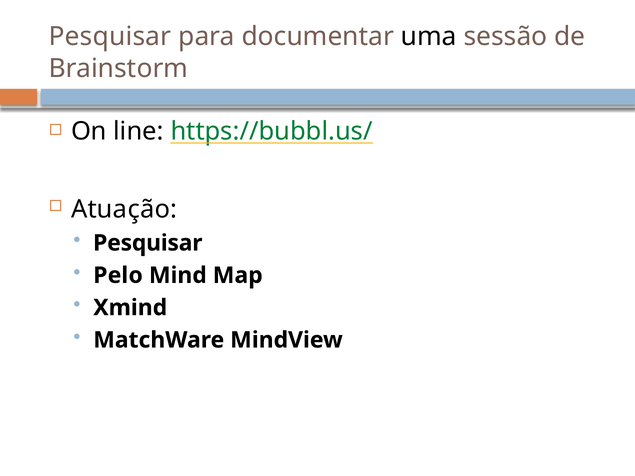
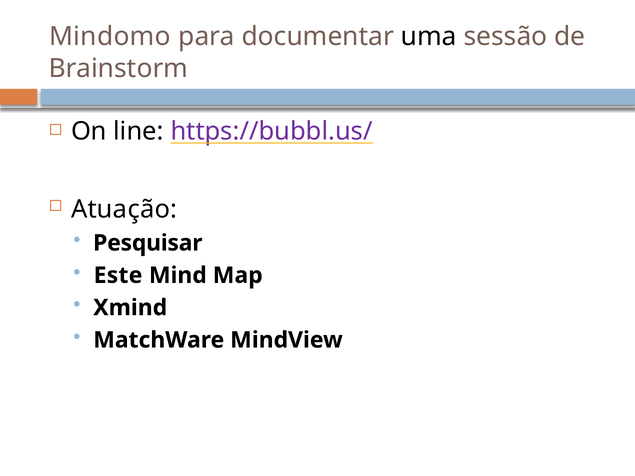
Pesquisar: Pesquisar -> Mindomo (110, 37)
https://bubbl.us/ colour: green -> purple (272, 131)
Pelo: Pelo -> Este (118, 275)
